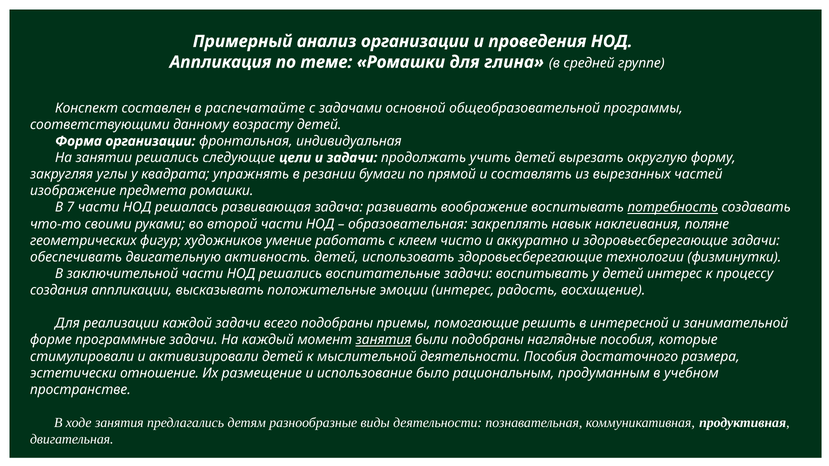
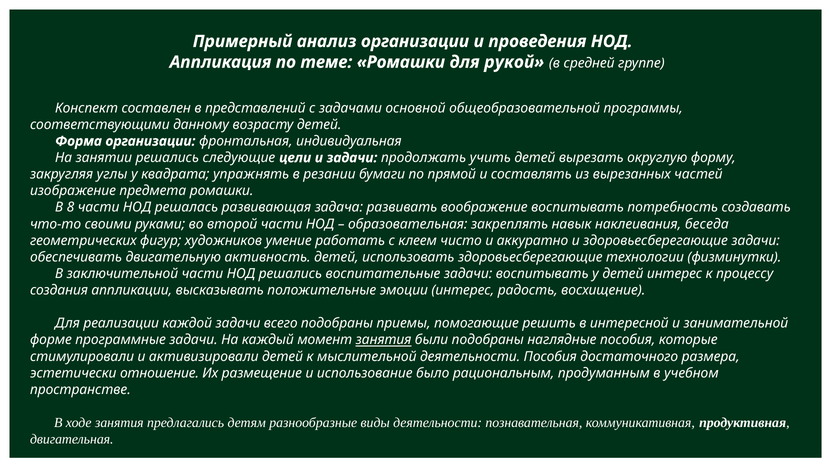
глина: глина -> рукой (514, 62)
распечатайте: распечатайте -> представлений (255, 108)
7: 7 -> 8 (70, 208)
потребность underline: present -> none (673, 208)
поляне: поляне -> беседа (707, 224)
